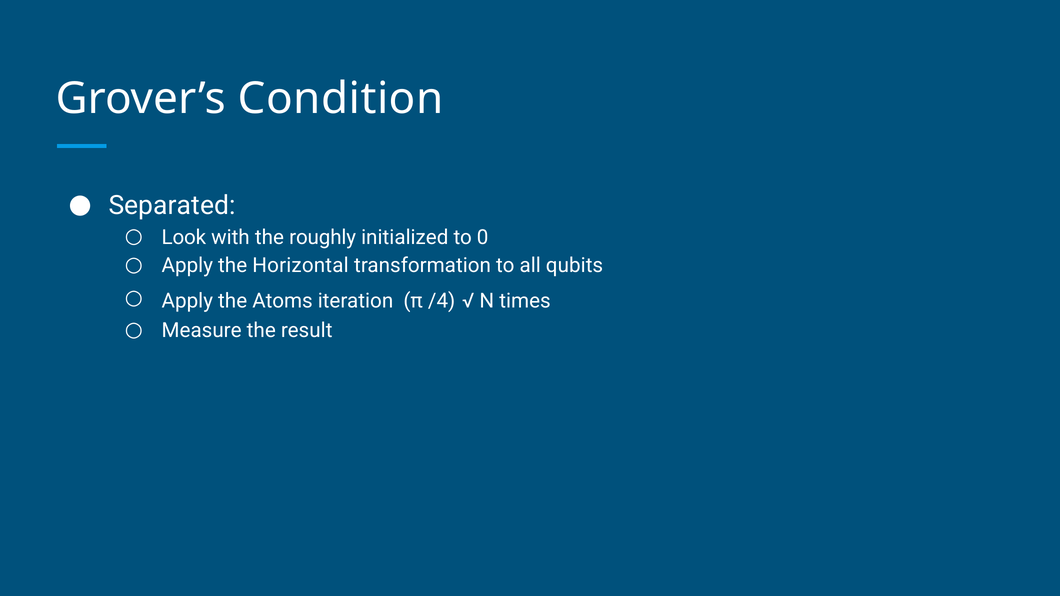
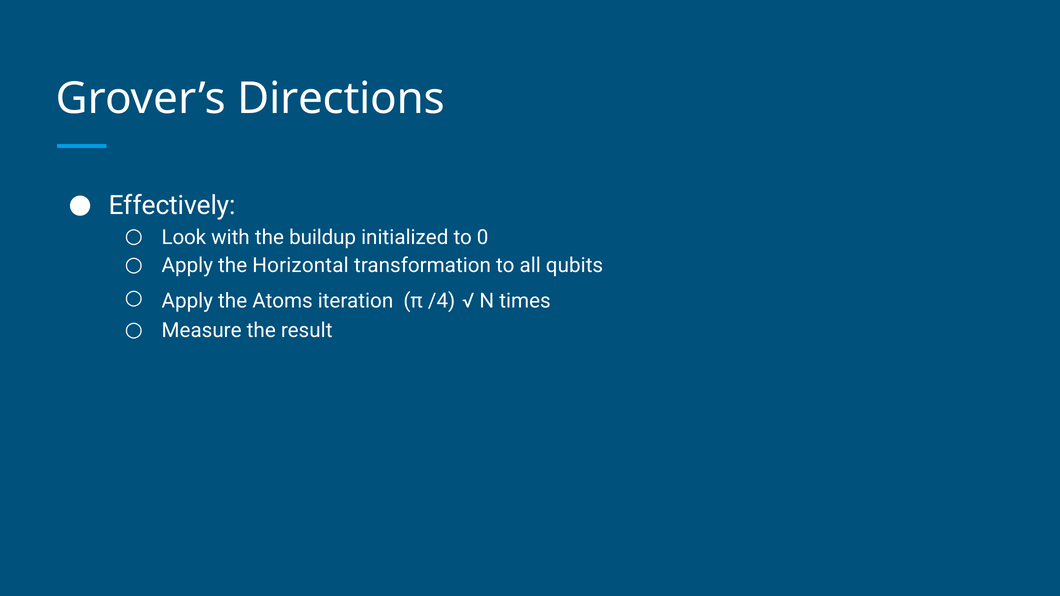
Condition: Condition -> Directions (341, 99)
Separated: Separated -> Effectively (172, 206)
roughly: roughly -> buildup (323, 237)
